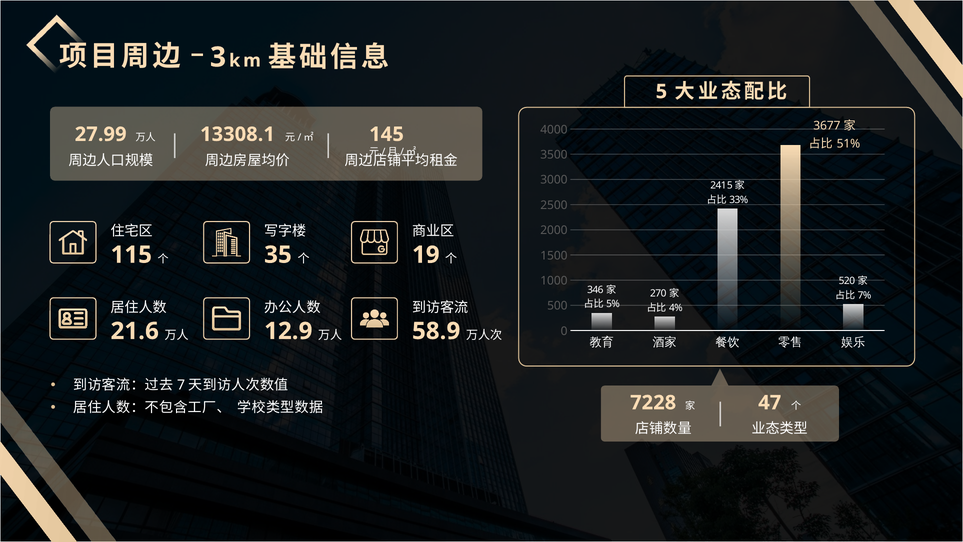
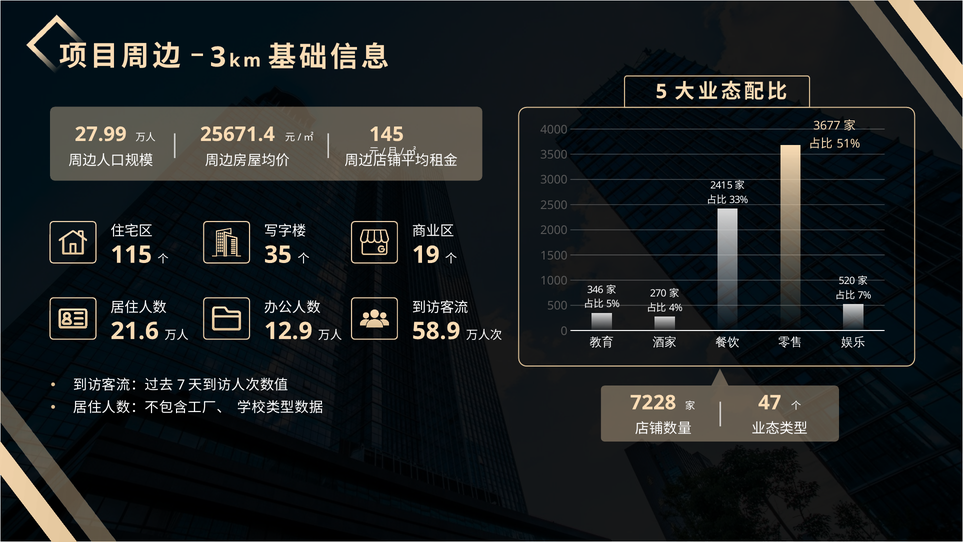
13308.1: 13308.1 -> 25671.4 (237, 134)
